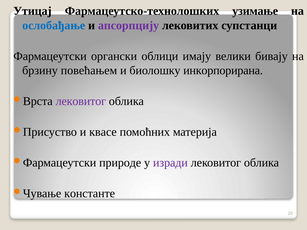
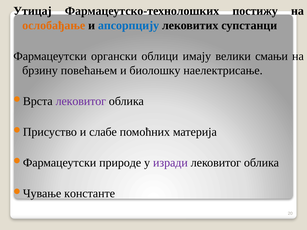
узимање: узимање -> постижу (255, 11)
ослобађање colour: blue -> orange (54, 25)
апсорпцију colour: purple -> blue (129, 25)
бивају: бивају -> смањи (272, 56)
инкорпорирана: инкорпорирана -> наелектрисање (223, 71)
квасе: квасе -> слабе (103, 132)
